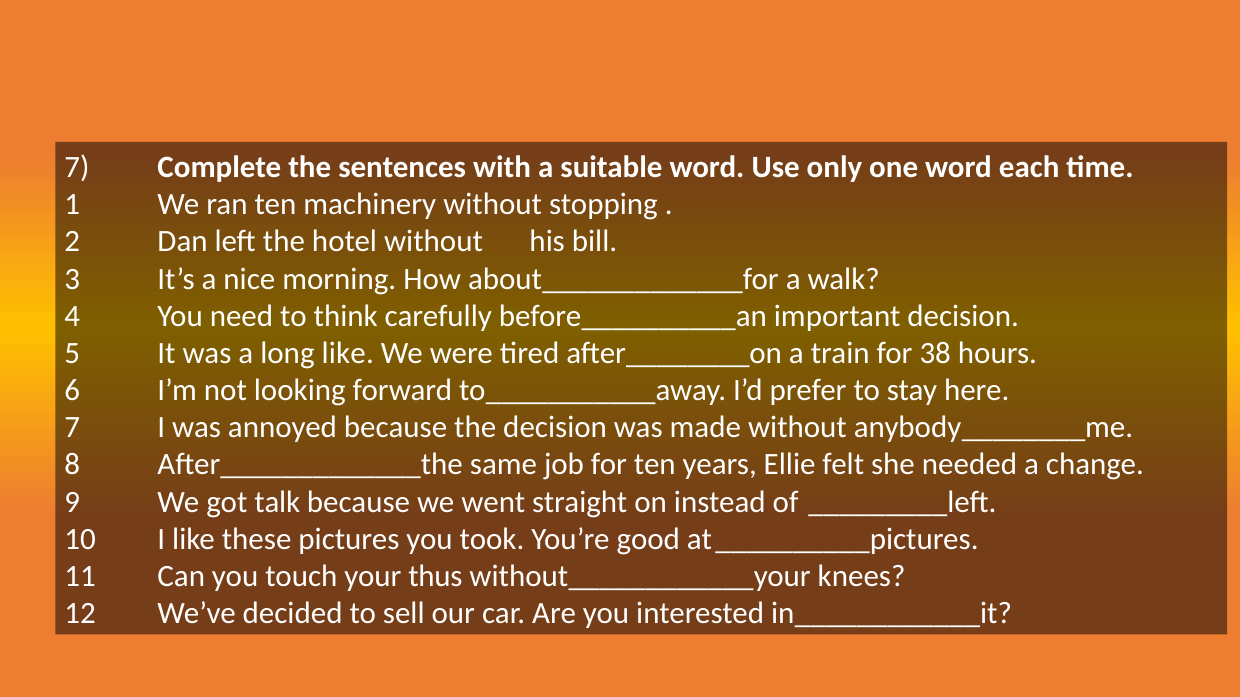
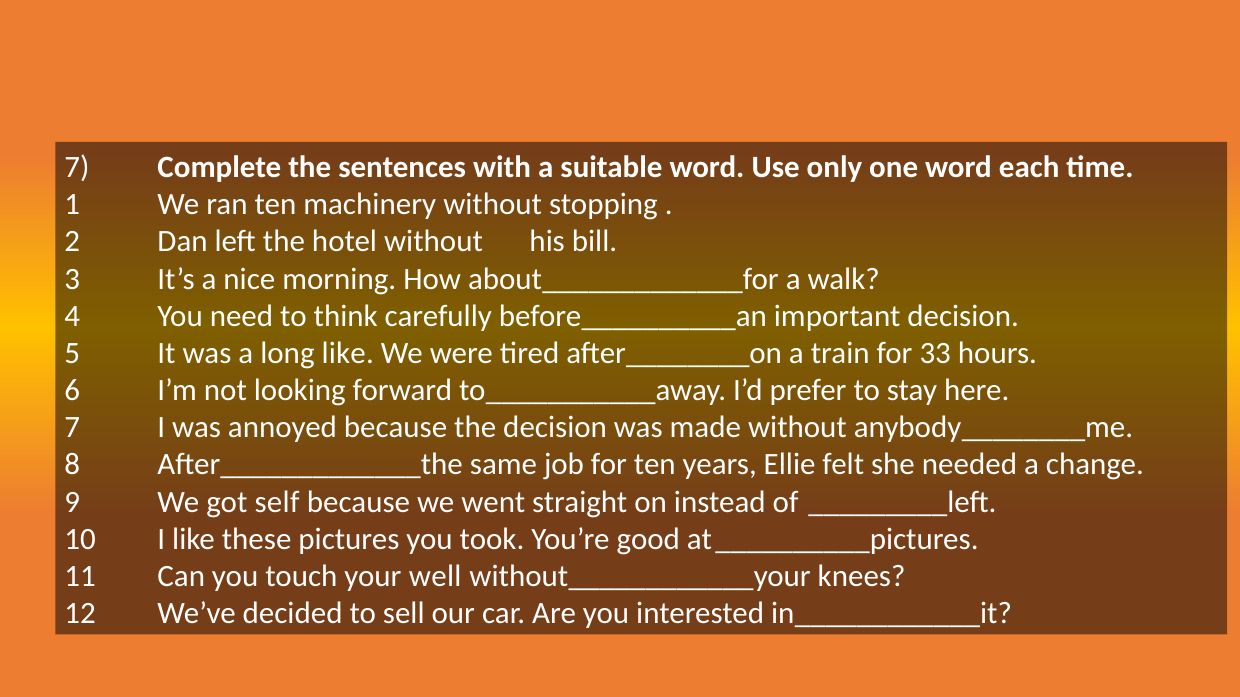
38: 38 -> 33 (935, 353)
talk: talk -> self (277, 502)
thus: thus -> well (435, 577)
